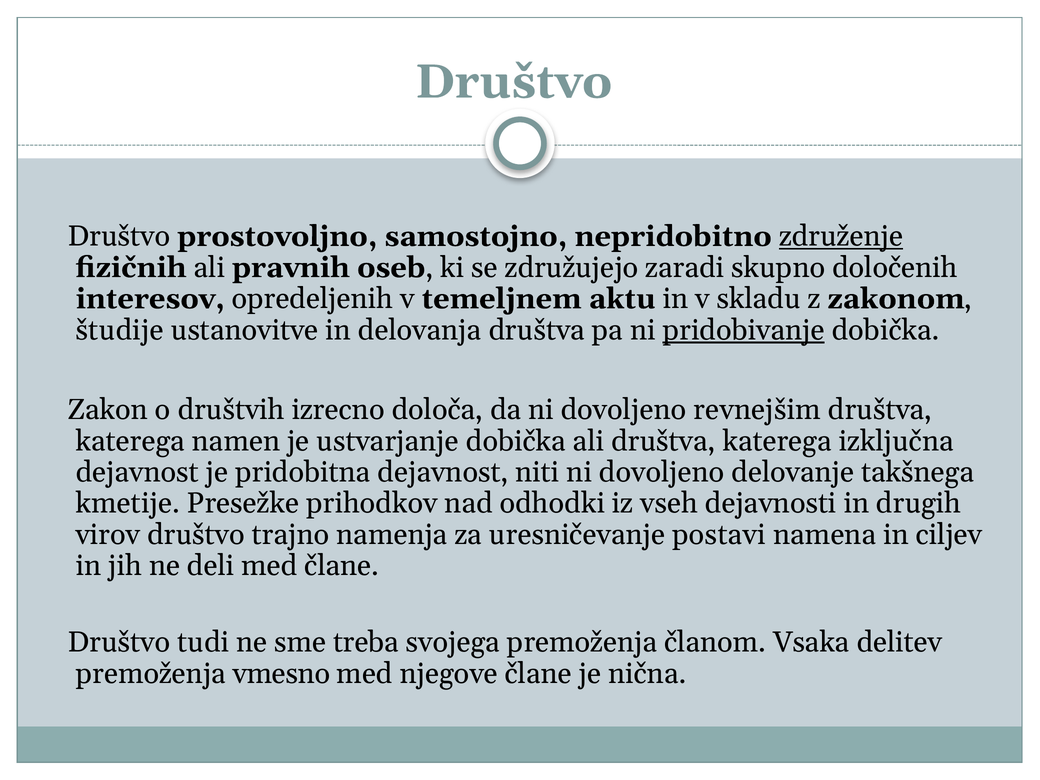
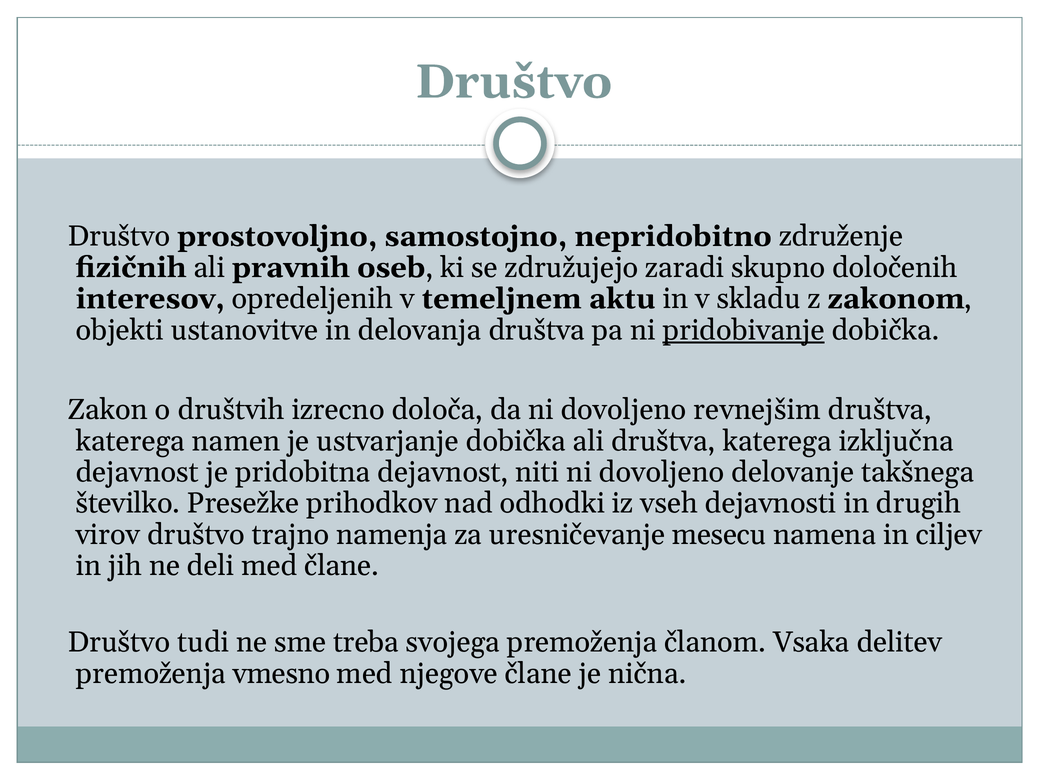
združenje underline: present -> none (841, 236)
študije: študije -> objekti (120, 330)
kmetije: kmetije -> številko (128, 503)
postavi: postavi -> mesecu (719, 535)
